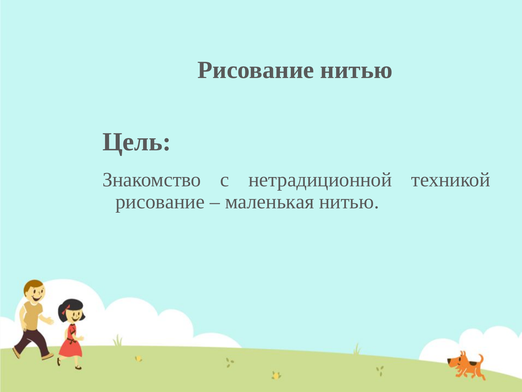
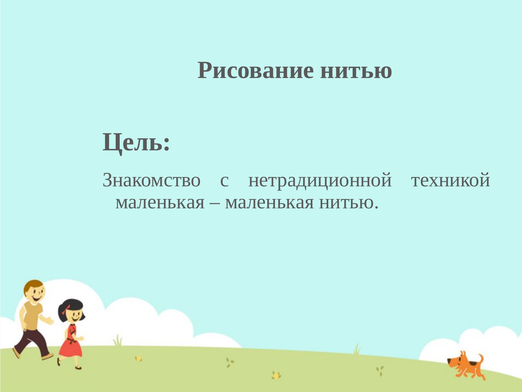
рисование: рисование -> маленькая (160, 202)
